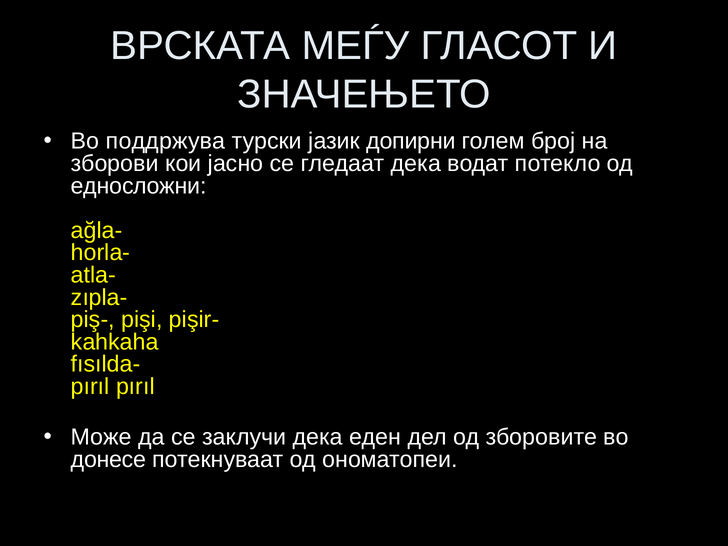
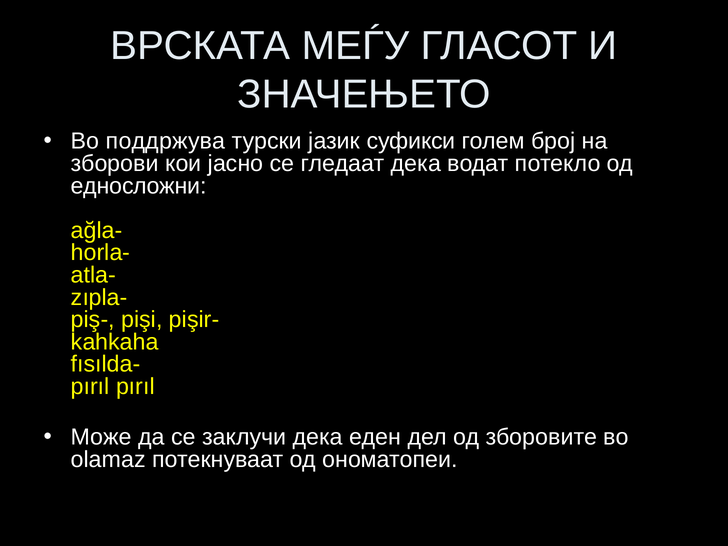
допирни: допирни -> суфикси (411, 141)
донесе: донесе -> olamaz (108, 460)
